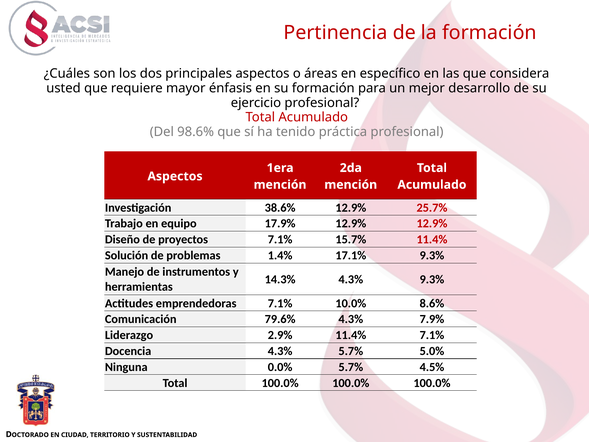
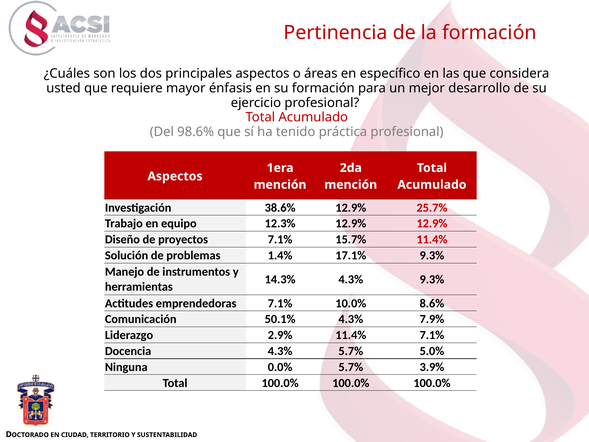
17.9%: 17.9% -> 12.3% (280, 223)
79.6%: 79.6% -> 50.1% (280, 319)
4.5%: 4.5% -> 3.9% (432, 367)
